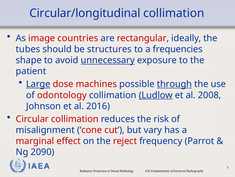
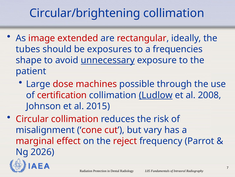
Circular/longitudinal: Circular/longitudinal -> Circular/brightening (85, 13)
countries: countries -> extended (78, 38)
structures: structures -> exposures (109, 49)
Large underline: present -> none (38, 84)
through underline: present -> none (174, 84)
odontology: odontology -> certification (62, 95)
2016: 2016 -> 2015 (98, 106)
2090: 2090 -> 2026 (42, 151)
